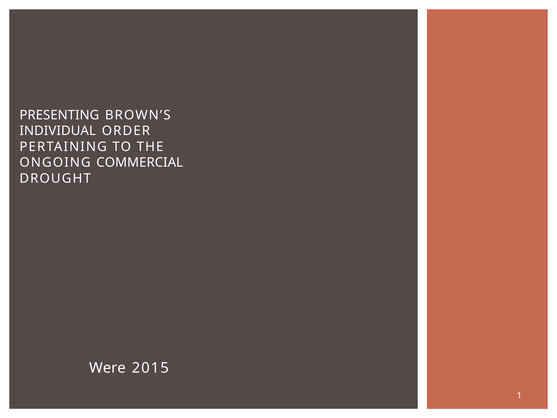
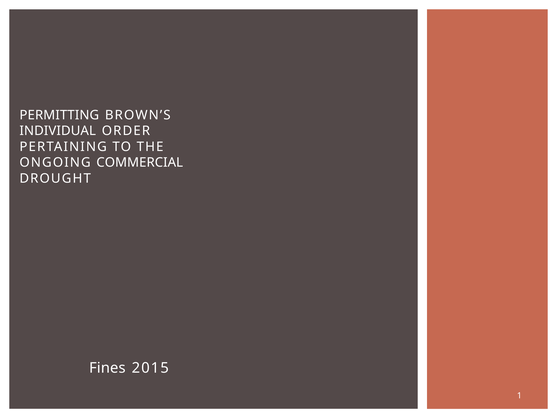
PRESENTING: PRESENTING -> PERMITTING (59, 115)
Were: Were -> Fines (107, 368)
